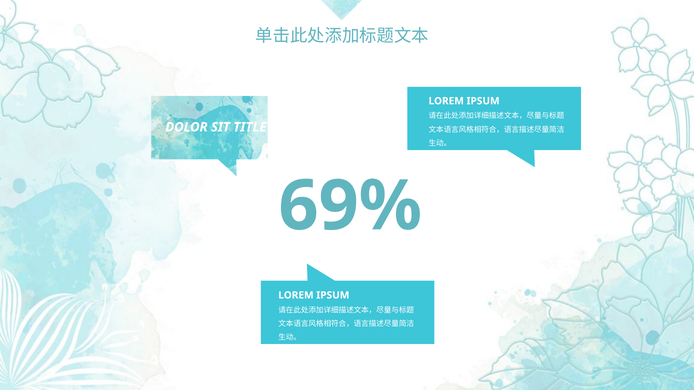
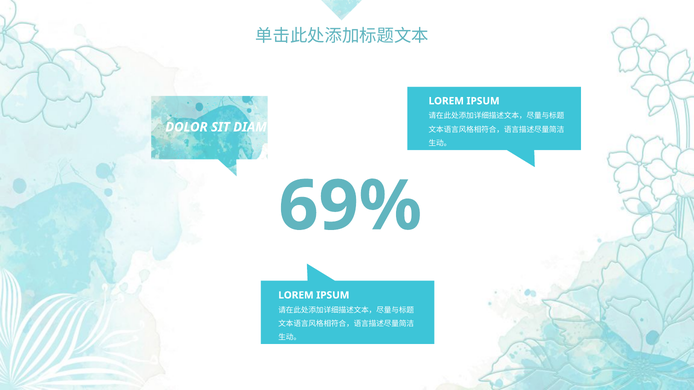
TITLE: TITLE -> DIAM (250, 127)
